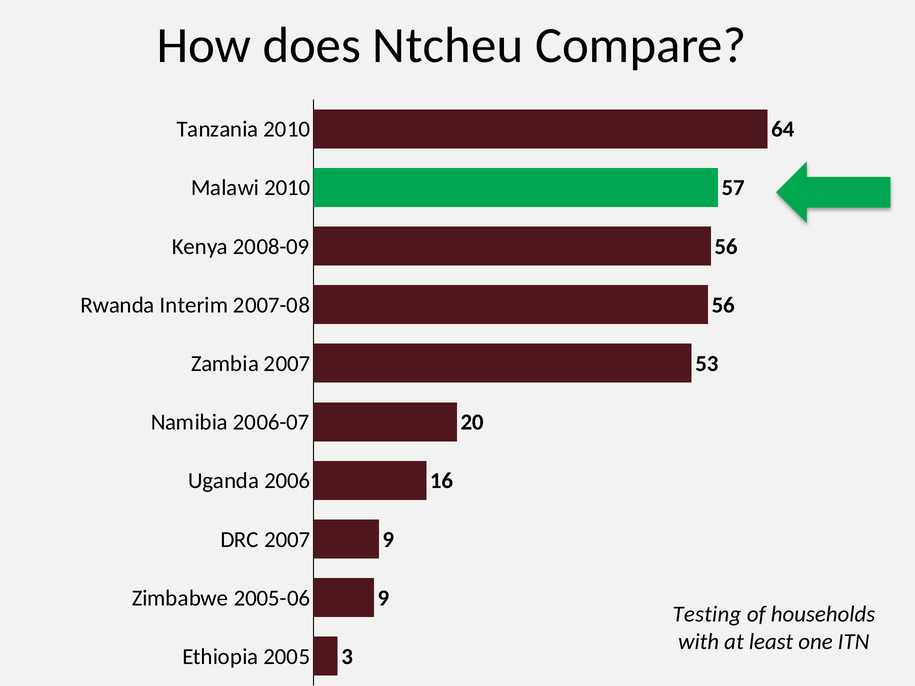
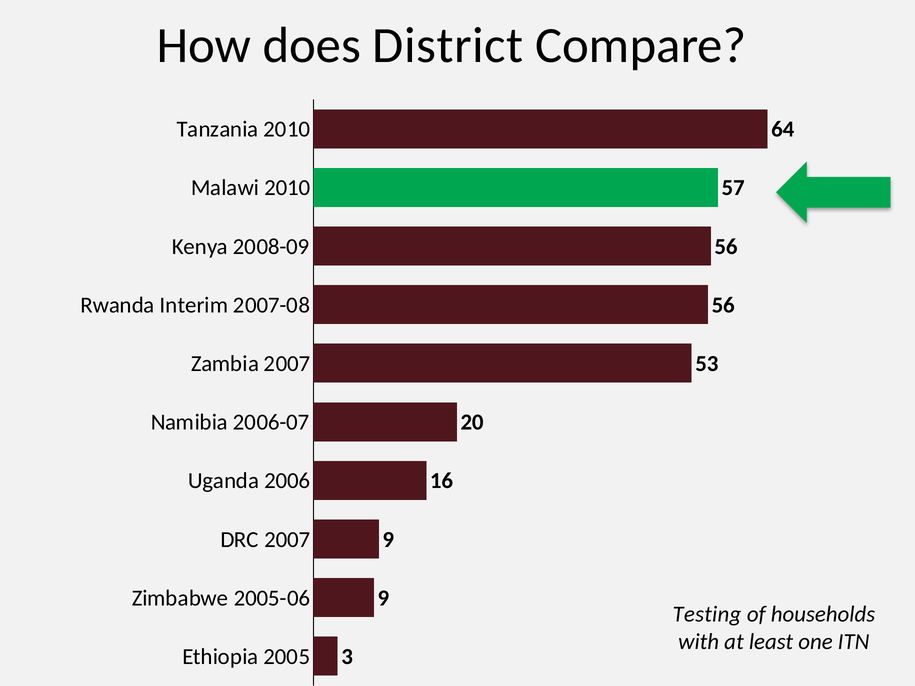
Ntcheu: Ntcheu -> District (448, 45)
